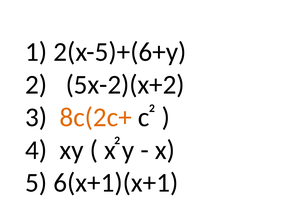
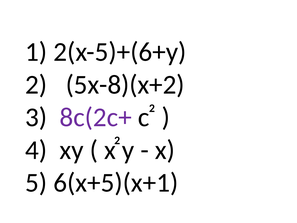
5x-2)(x+2: 5x-2)(x+2 -> 5x-8)(x+2 (125, 85)
8c(2c+ colour: orange -> purple (96, 117)
6(x+1)(x+1: 6(x+1)(x+1 -> 6(x+5)(x+1 (116, 183)
